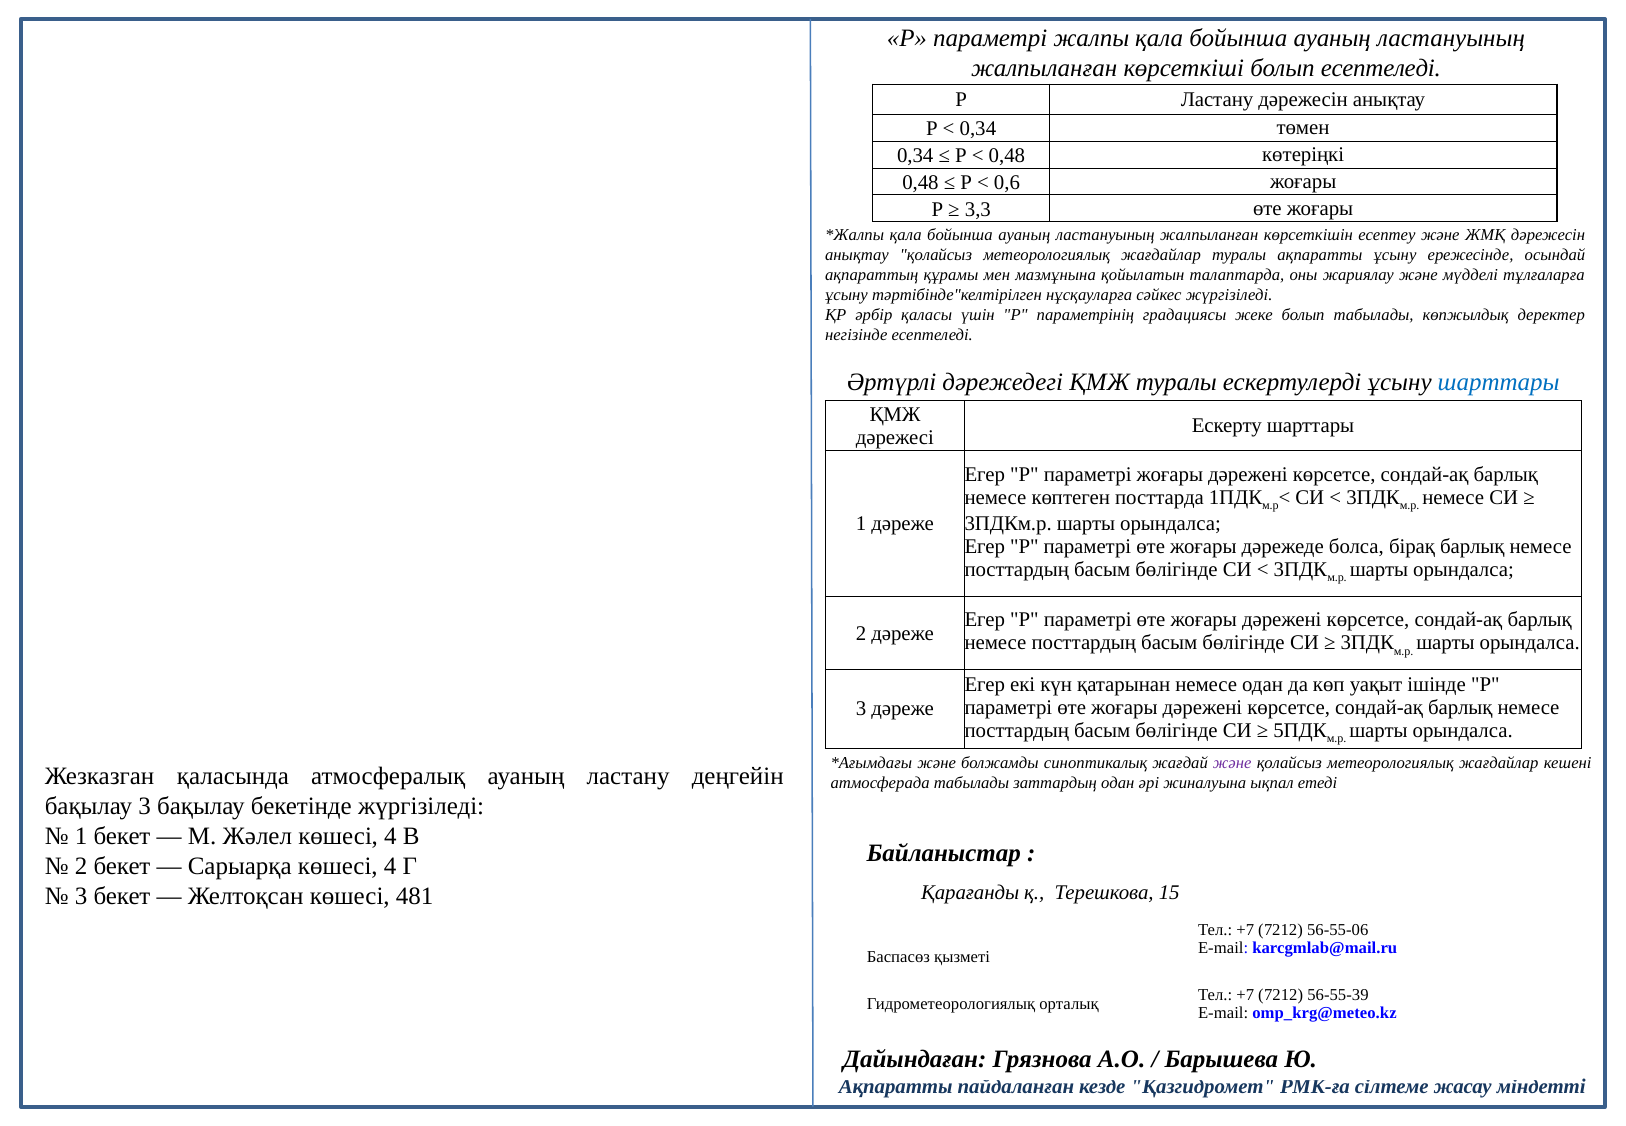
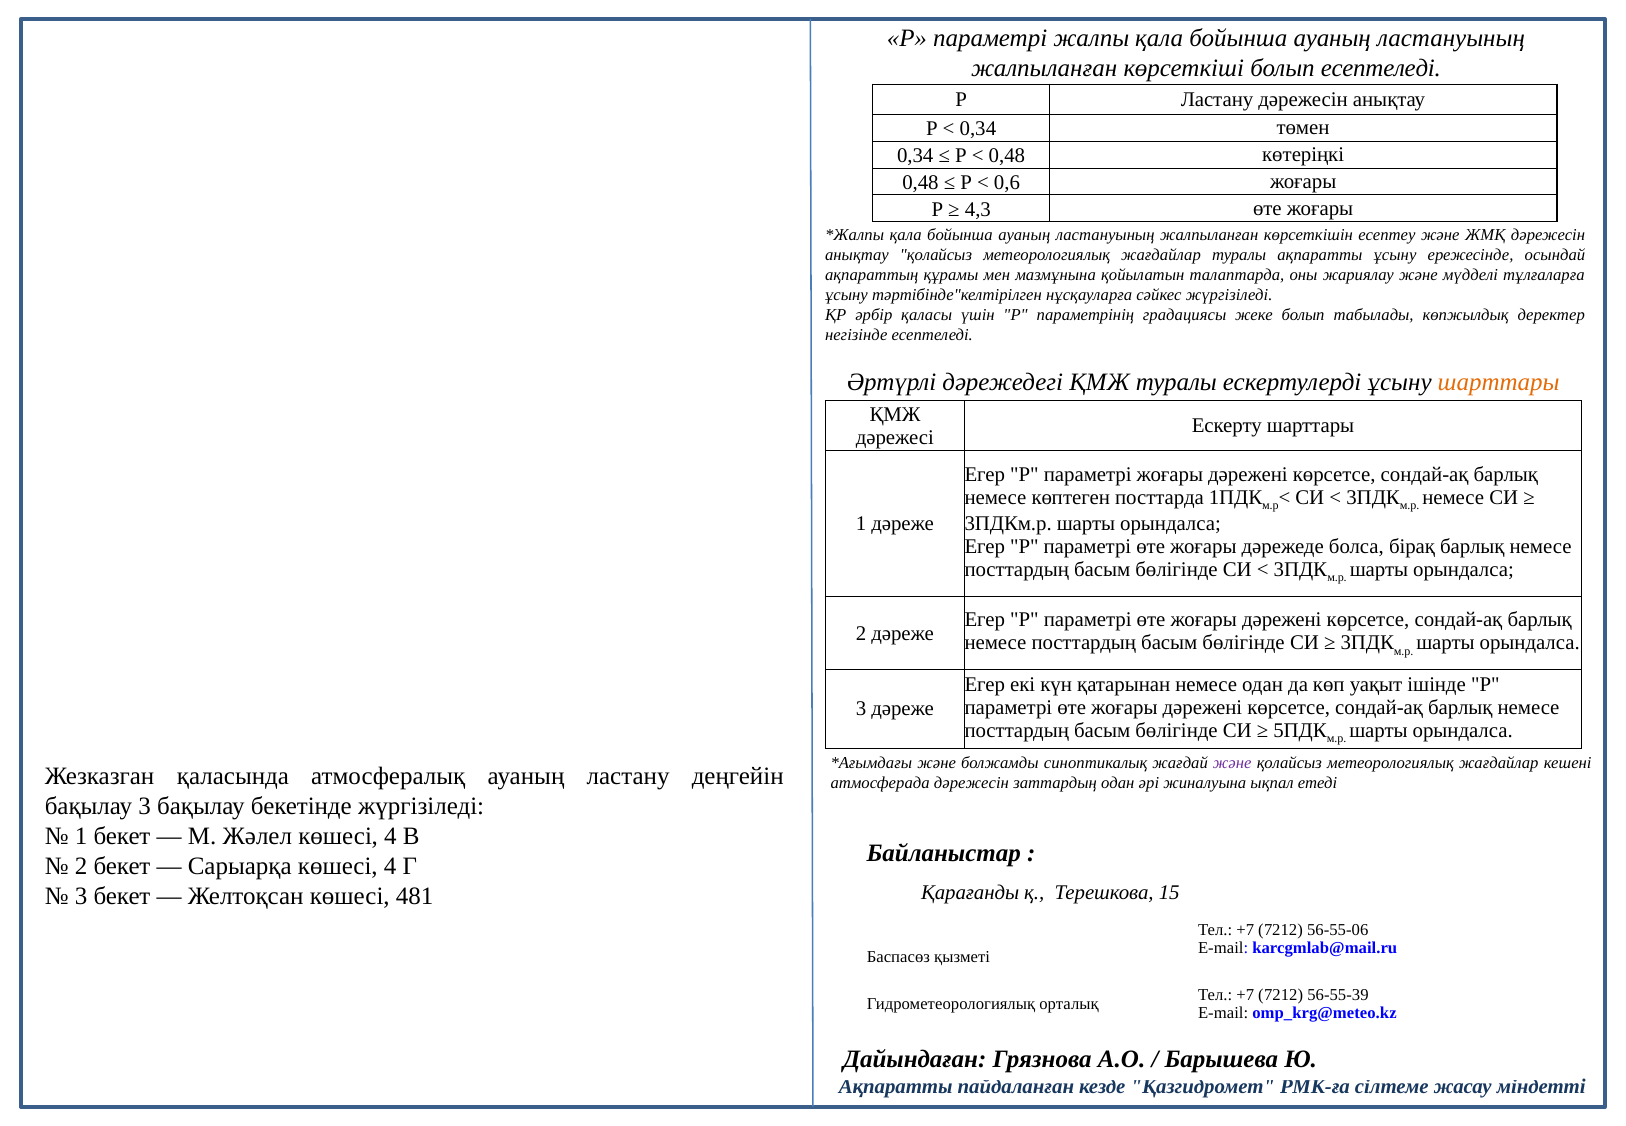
3,3: 3,3 -> 4,3 (978, 209)
шарттары colour: blue -> orange (1499, 382)
атмосферада табылады: табылады -> дәрежесін (971, 783)
